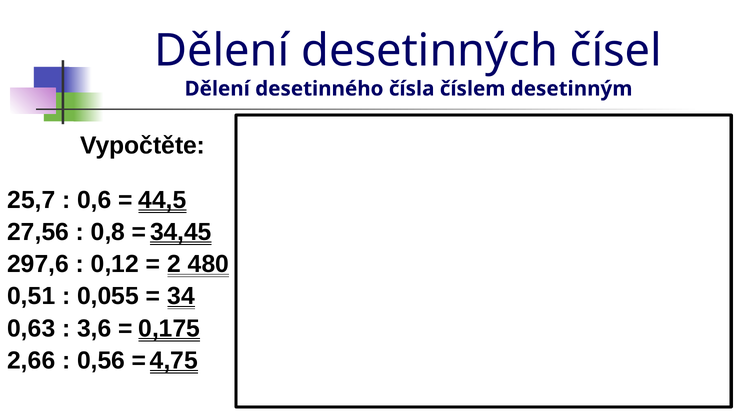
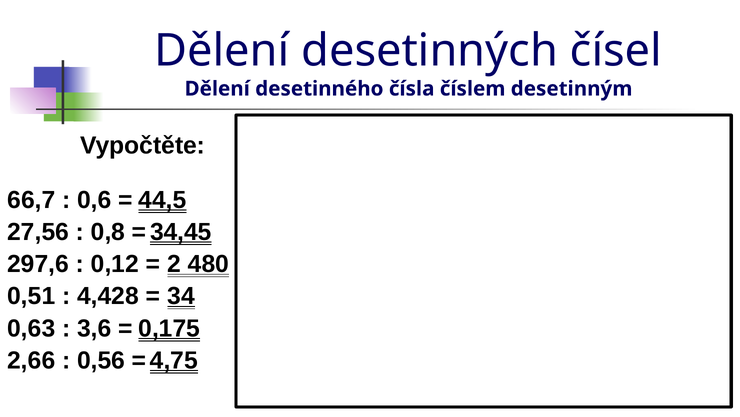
25,7: 25,7 -> 66,7 (31, 200)
0,055: 0,055 -> 4,428 (108, 296)
